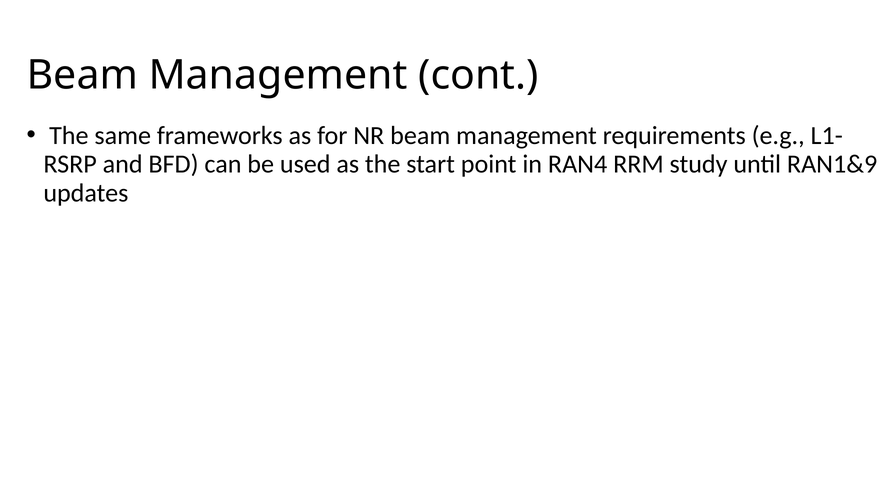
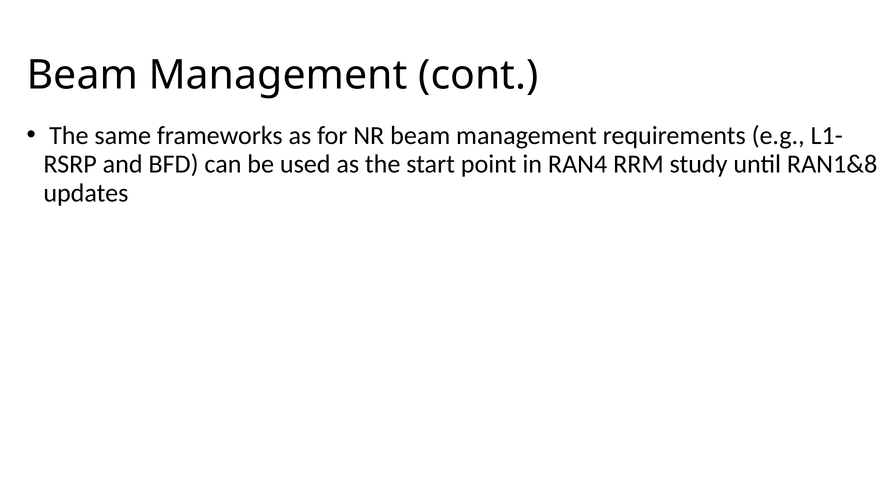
RAN1&9: RAN1&9 -> RAN1&8 (832, 164)
